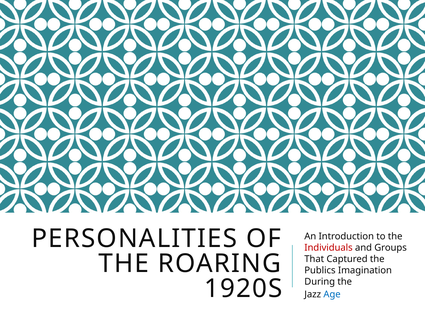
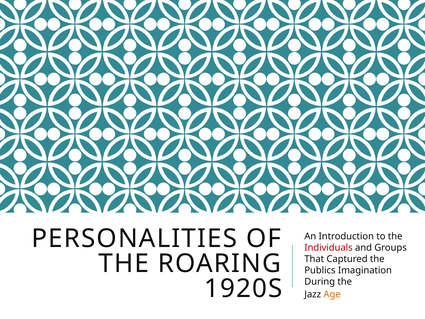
Age colour: blue -> orange (332, 294)
